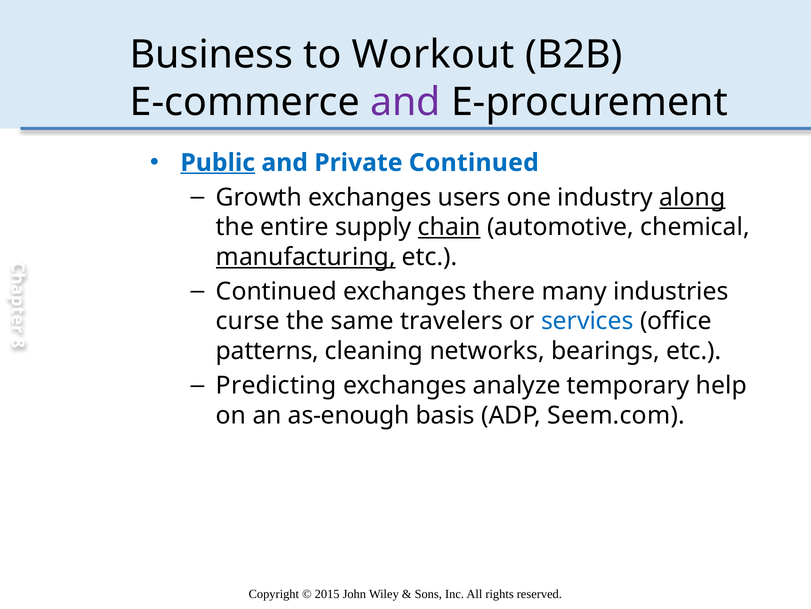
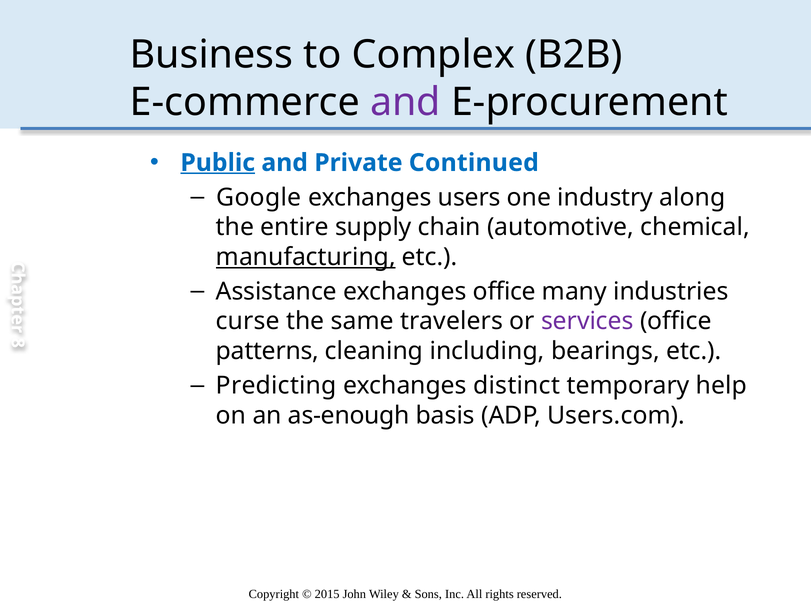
Workout: Workout -> Complex (433, 55)
Growth: Growth -> Google (259, 197)
along underline: present -> none (692, 197)
chain underline: present -> none (449, 227)
Continued: Continued -> Assistance (276, 291)
exchanges there: there -> office (504, 291)
services colour: blue -> purple (587, 321)
networks: networks -> including (487, 351)
analyze: analyze -> distinct (517, 385)
Seem.com: Seem.com -> Users.com (616, 415)
